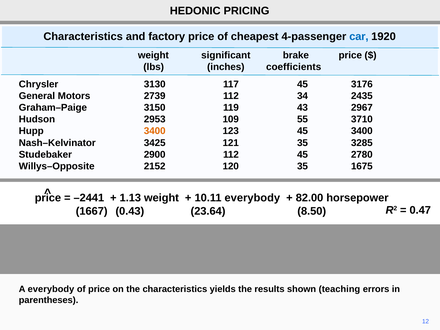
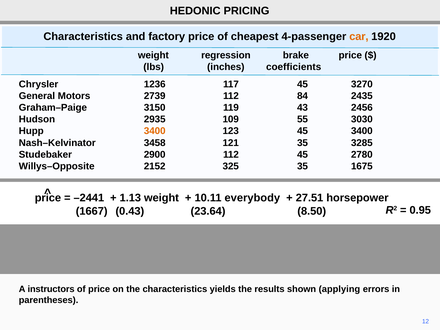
car colour: blue -> orange (359, 36)
significant: significant -> regression (226, 55)
3130: 3130 -> 1236 (155, 84)
3176: 3176 -> 3270 (362, 84)
34: 34 -> 84 (303, 96)
2967: 2967 -> 2456 (362, 108)
2953: 2953 -> 2935 (155, 119)
3710: 3710 -> 3030 (362, 119)
3425: 3425 -> 3458 (155, 143)
120: 120 -> 325 (231, 166)
82.00: 82.00 -> 27.51 (310, 198)
0.47: 0.47 -> 0.95 (420, 210)
A everybody: everybody -> instructors (51, 289)
teaching: teaching -> applying (339, 289)
